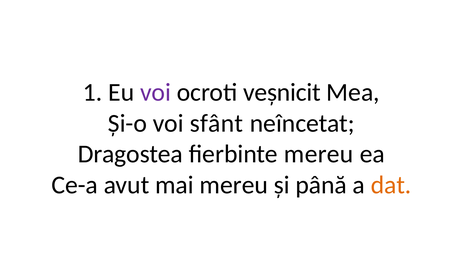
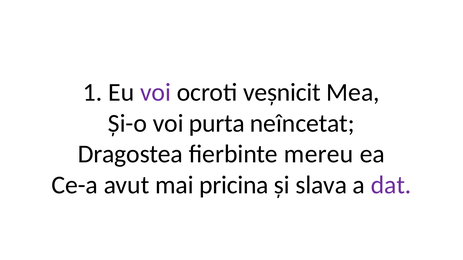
sfânt: sfânt -> purta (217, 124)
mai mereu: mereu -> pricina (234, 185)
până: până -> slava (321, 185)
dat colour: orange -> purple (391, 185)
